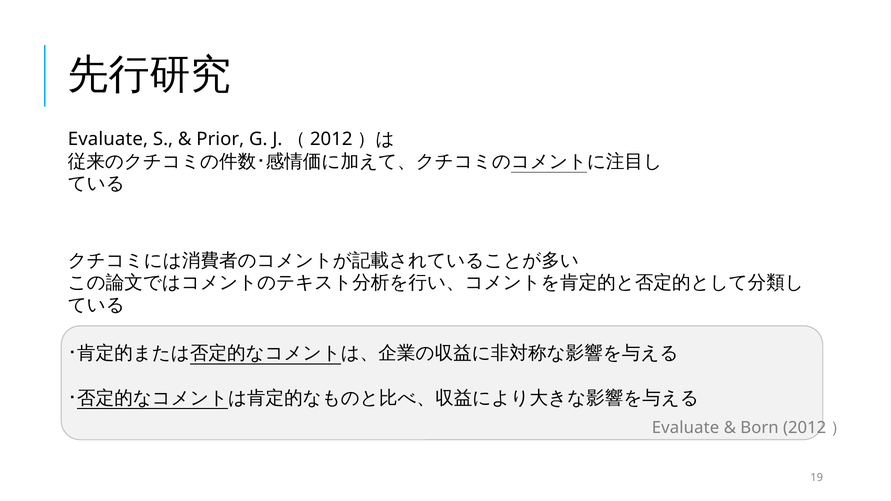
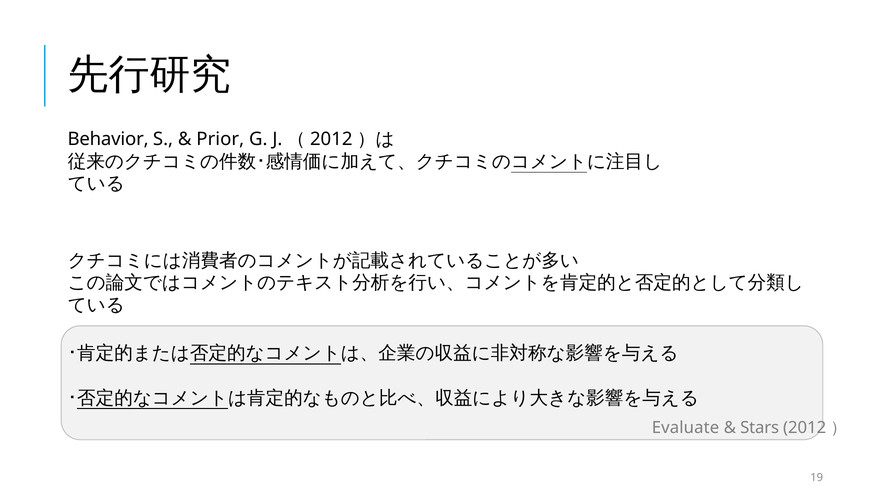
Evaluate: Evaluate -> Behavior (108, 139)
Born: Born -> Stars (760, 428)
